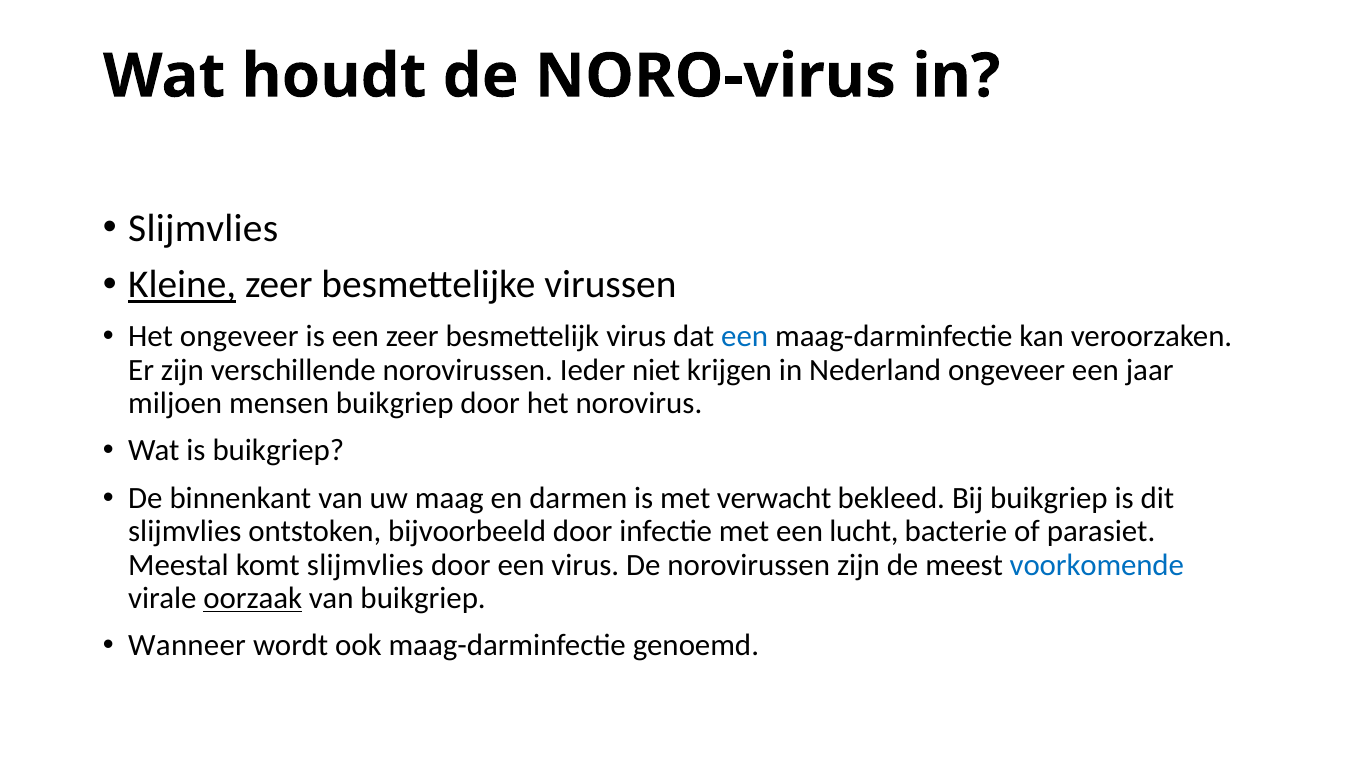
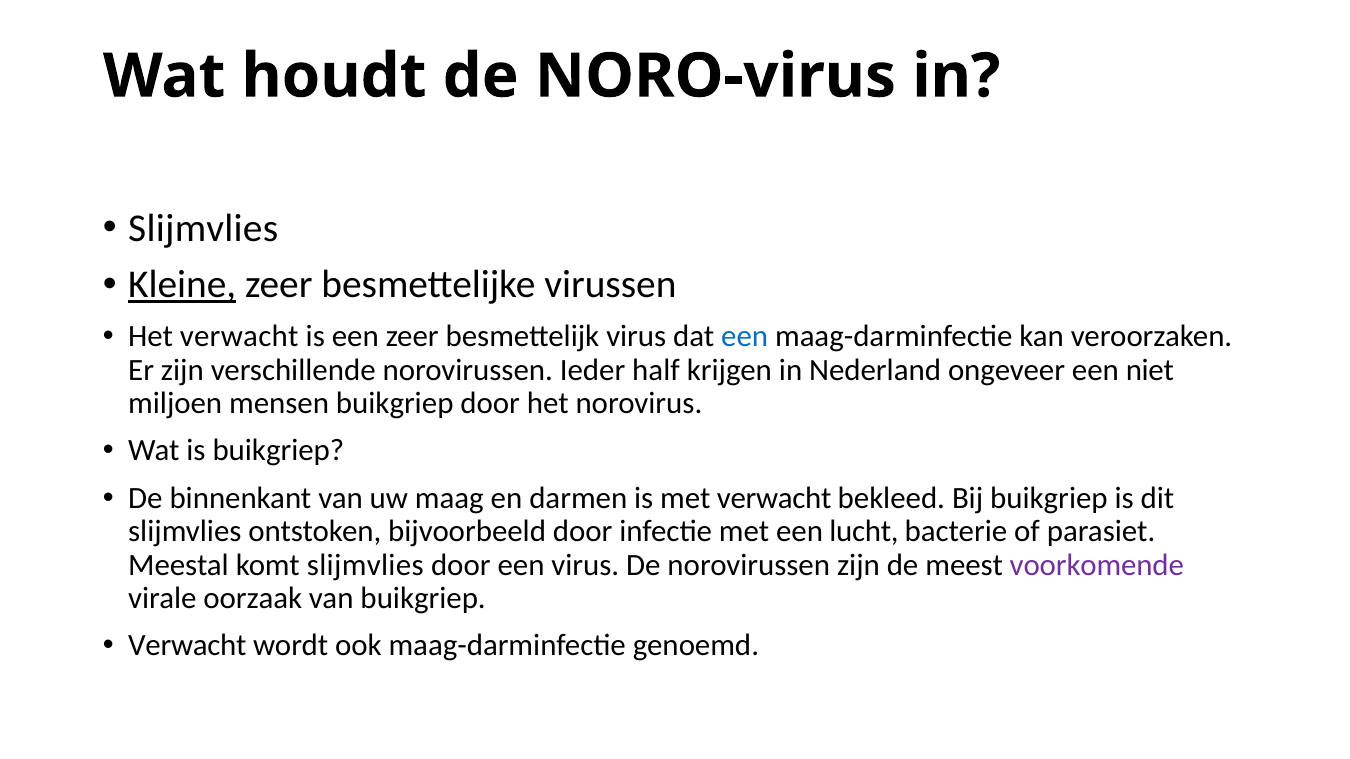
Het ongeveer: ongeveer -> verwacht (239, 337)
niet: niet -> half (656, 370)
jaar: jaar -> niet (1150, 370)
voorkomende colour: blue -> purple (1097, 565)
oorzaak underline: present -> none (253, 598)
Wanneer: Wanneer -> Verwacht (187, 646)
